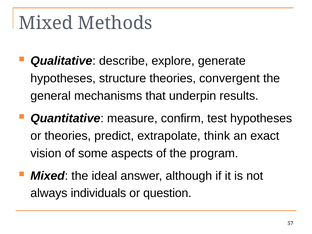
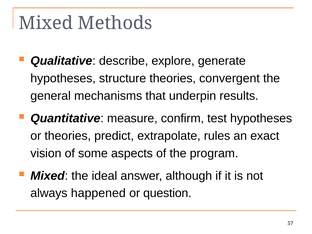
think: think -> rules (217, 136)
individuals: individuals -> happened (98, 193)
